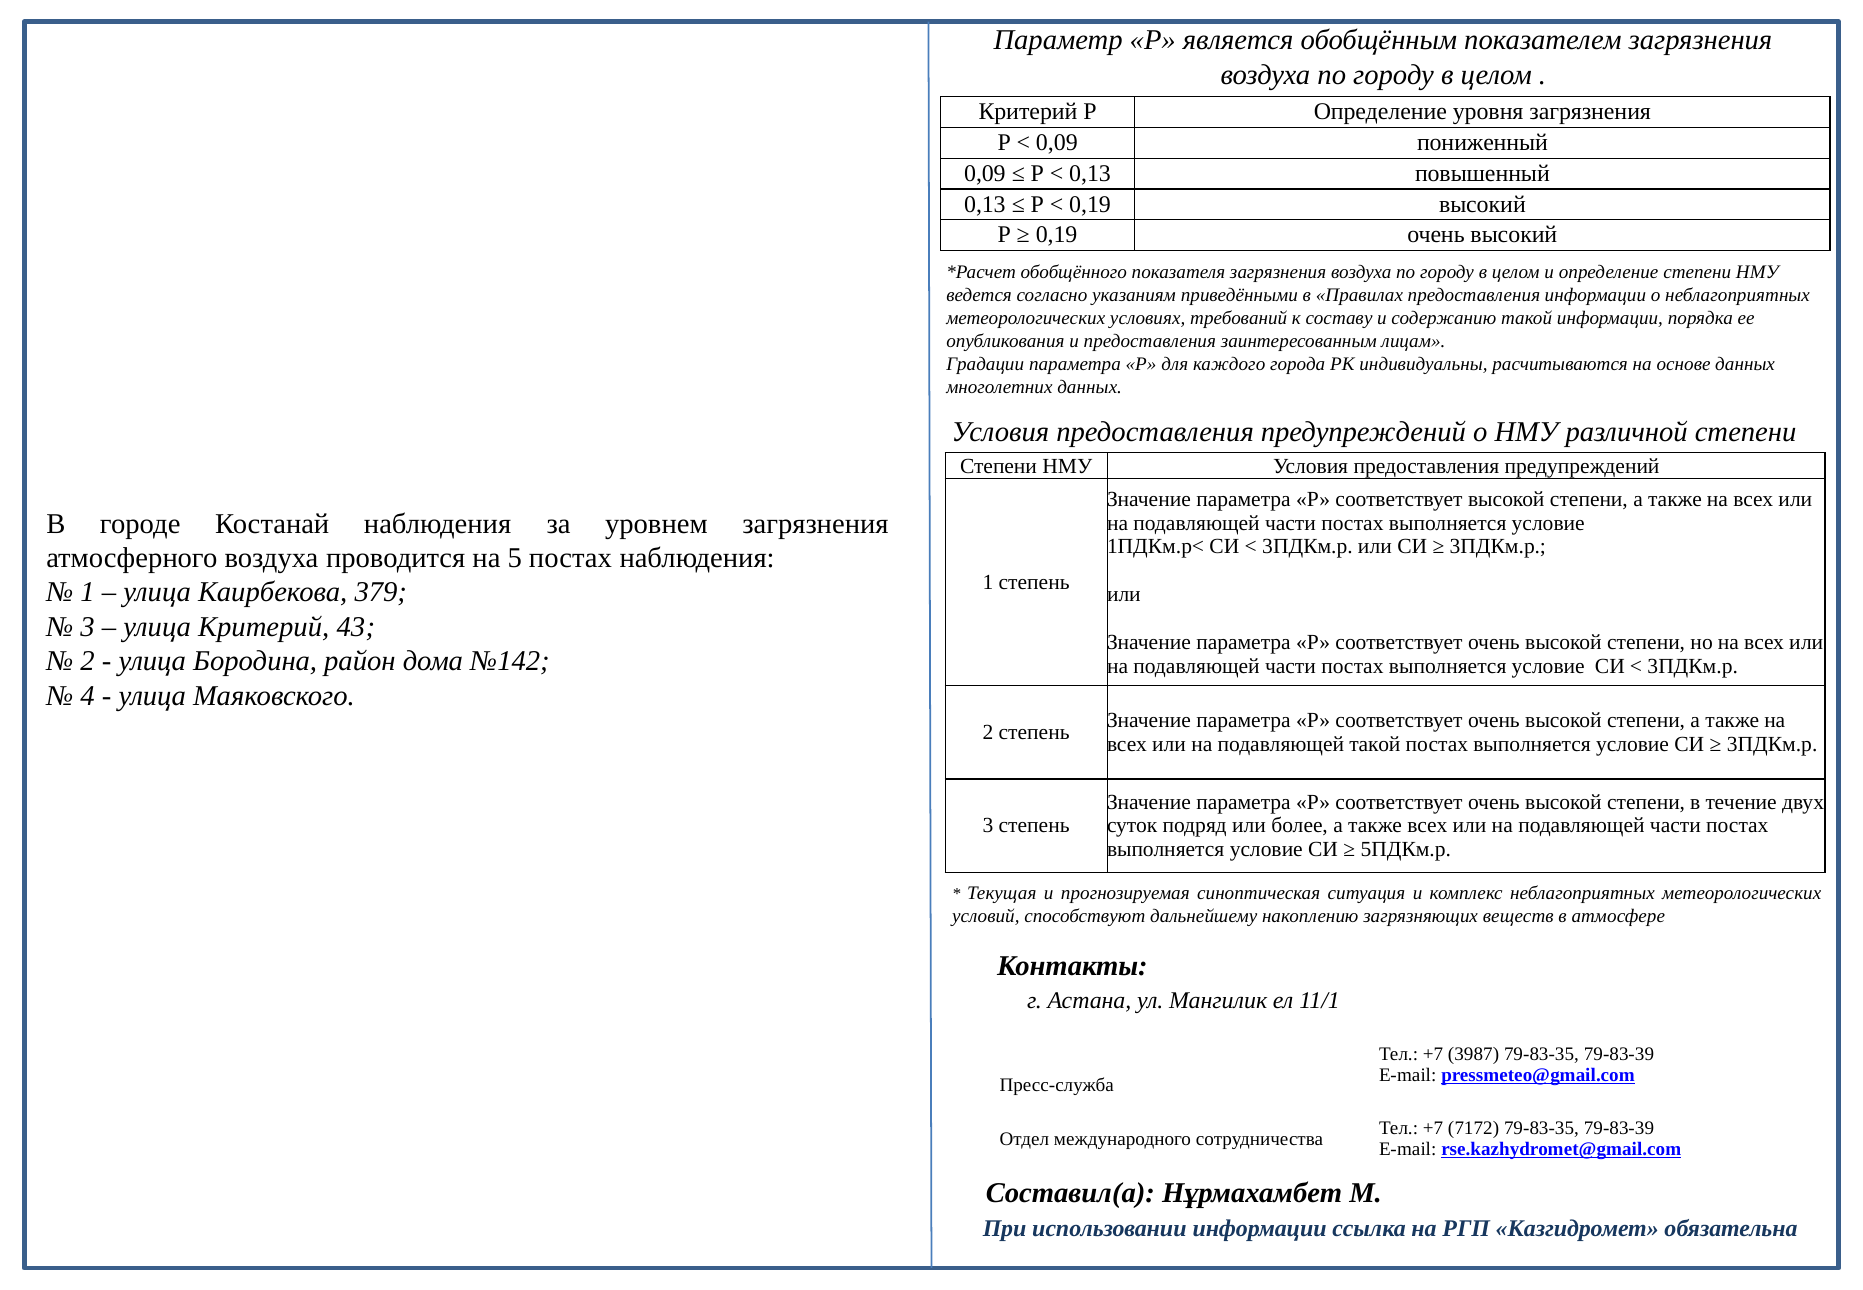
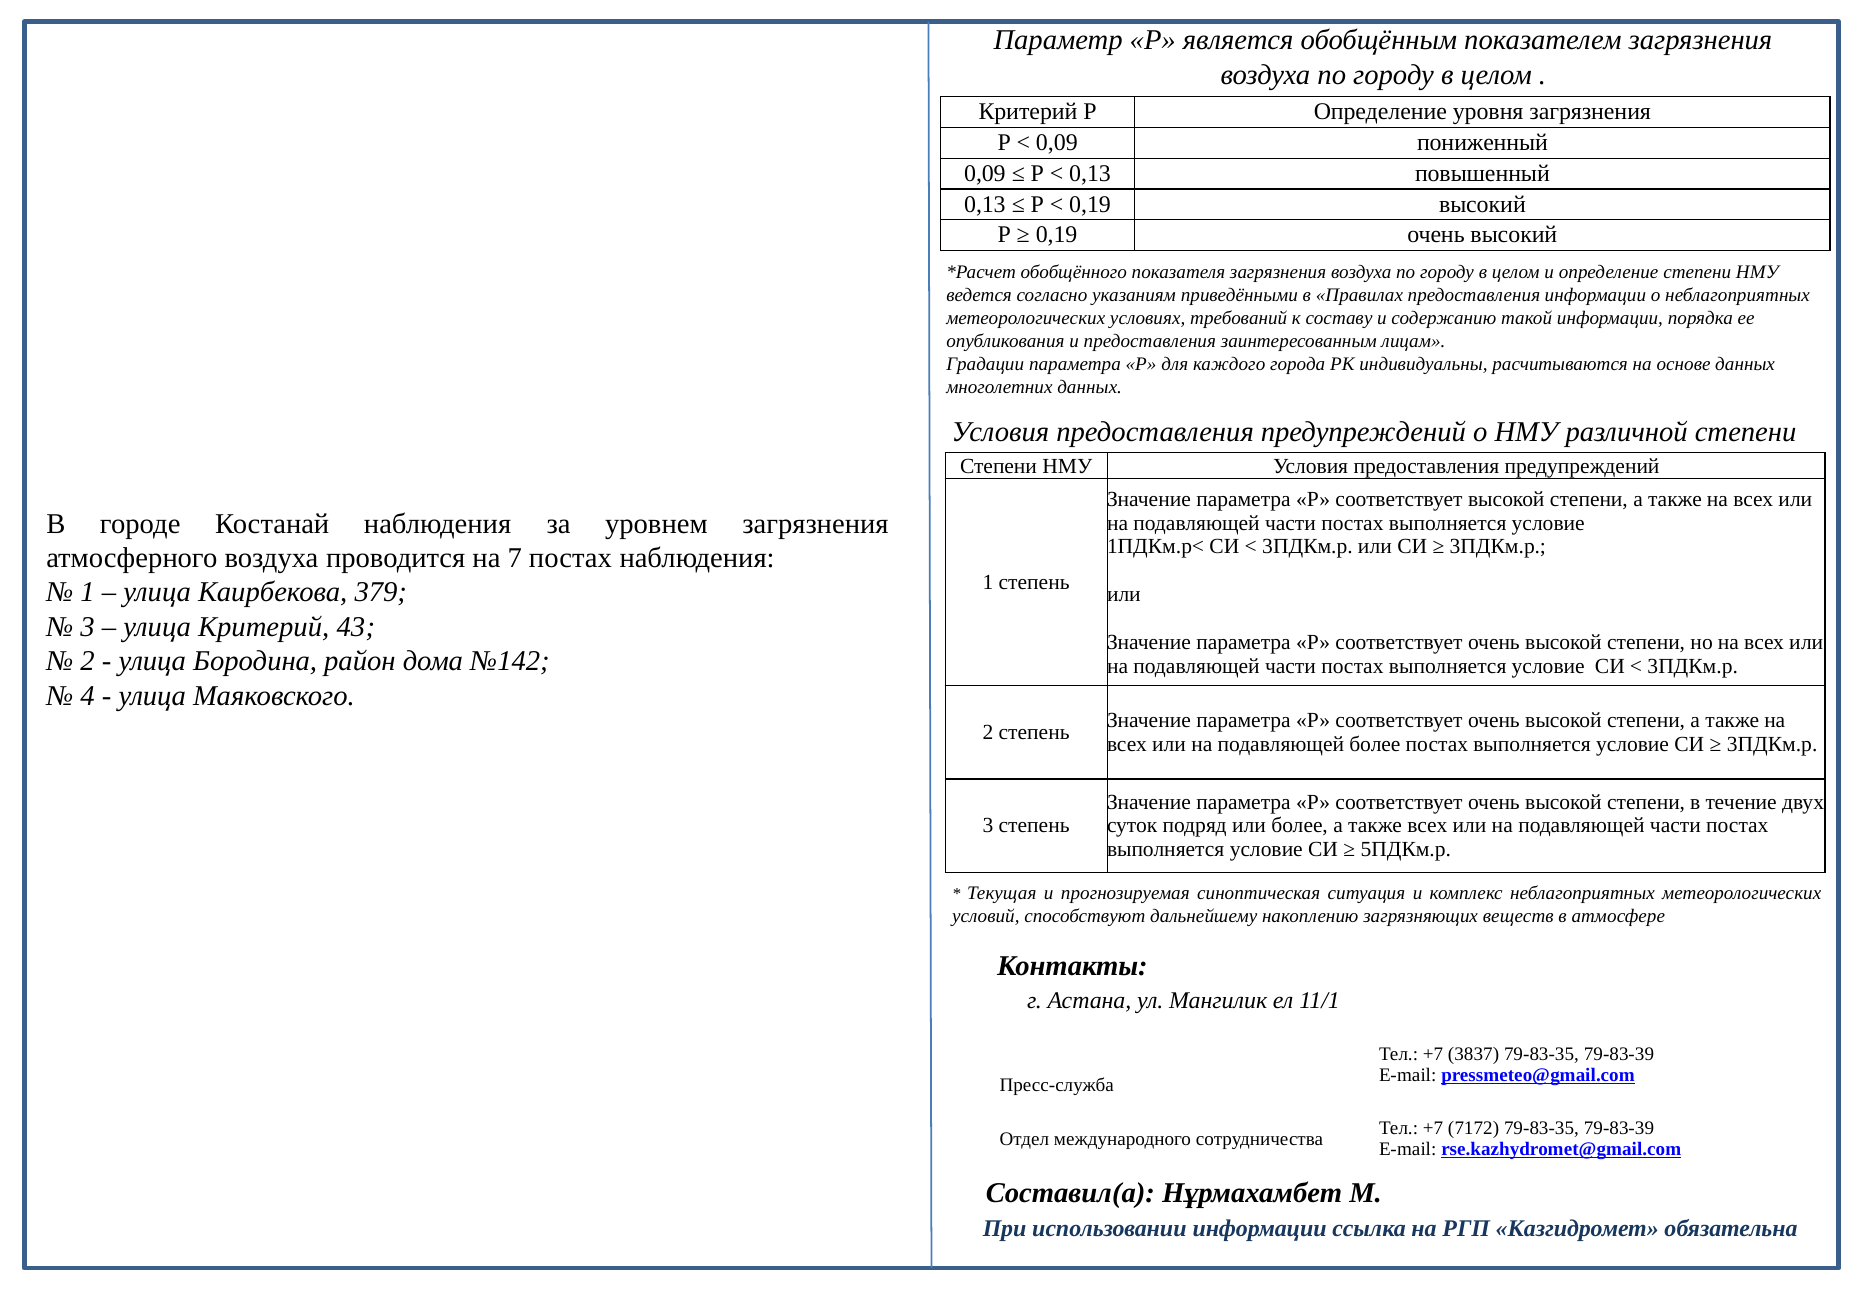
5: 5 -> 7 (515, 558)
подавляющей такой: такой -> более (1375, 744)
3987: 3987 -> 3837 (1474, 1054)
